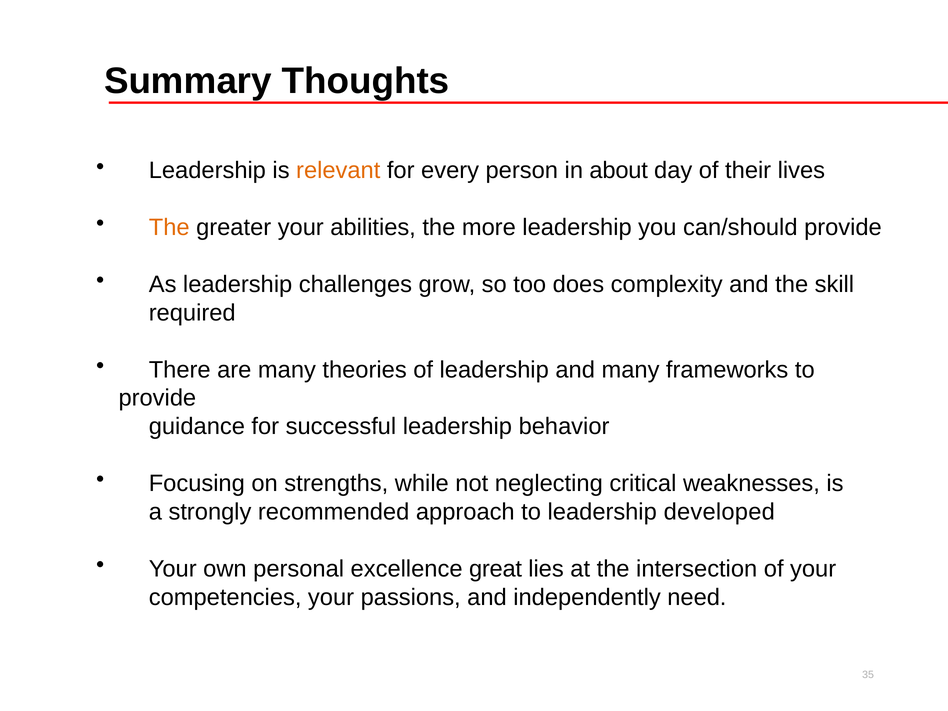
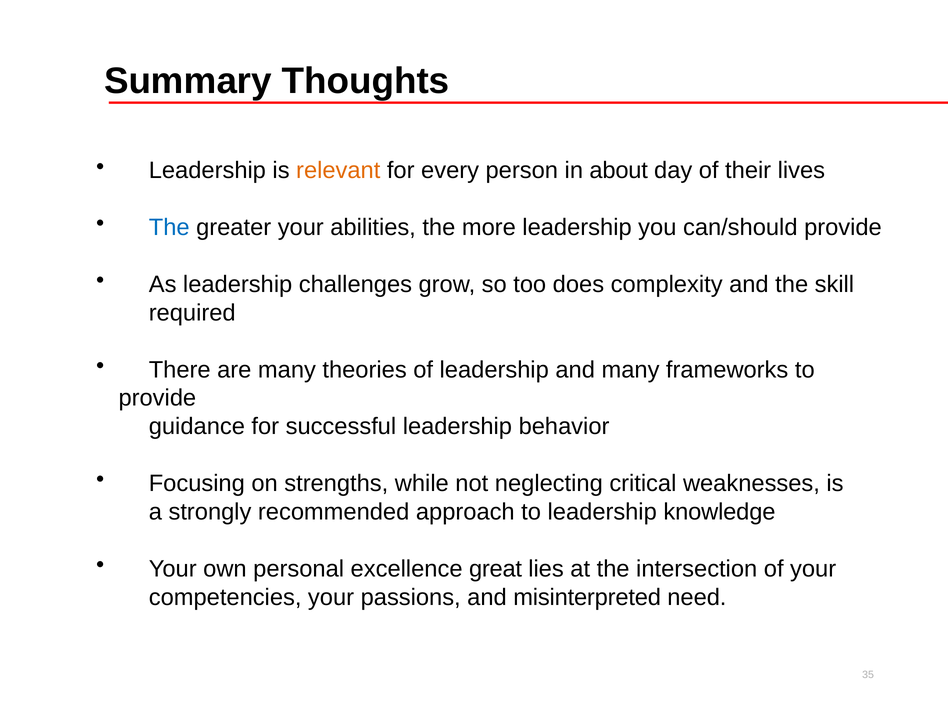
The colour: orange -> blue (169, 228)
developed: developed -> knowledge (719, 512)
independently: independently -> misinterpreted (587, 597)
